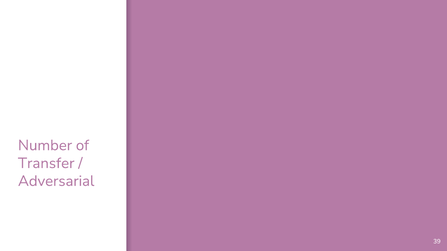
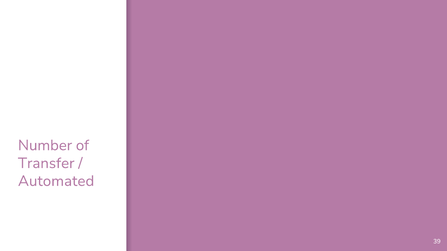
Adversarial: Adversarial -> Automated (56, 181)
